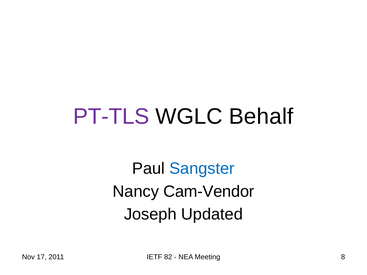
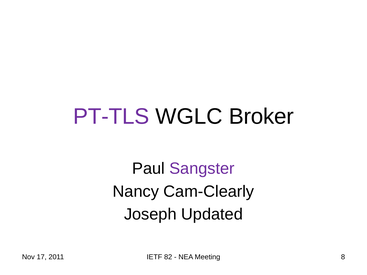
Behalf: Behalf -> Broker (261, 117)
Sangster colour: blue -> purple (202, 169)
Cam-Vendor: Cam-Vendor -> Cam-Clearly (209, 192)
